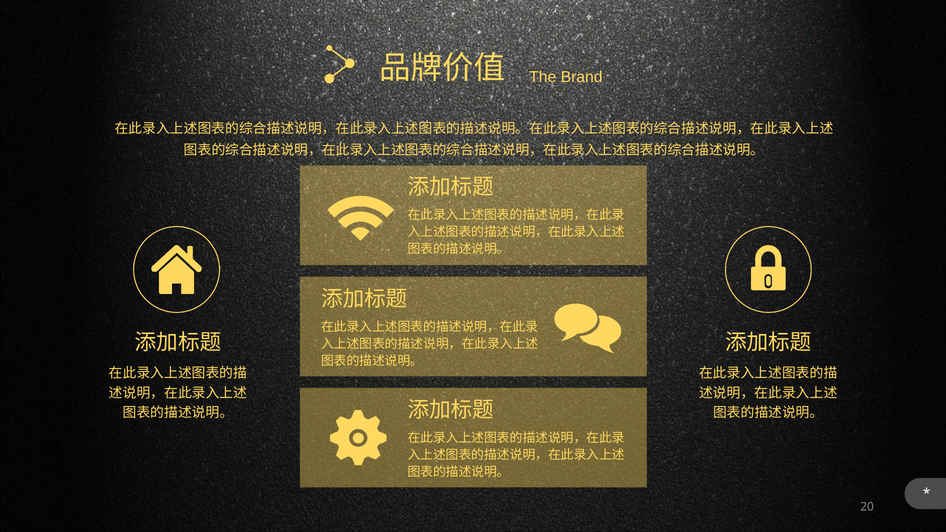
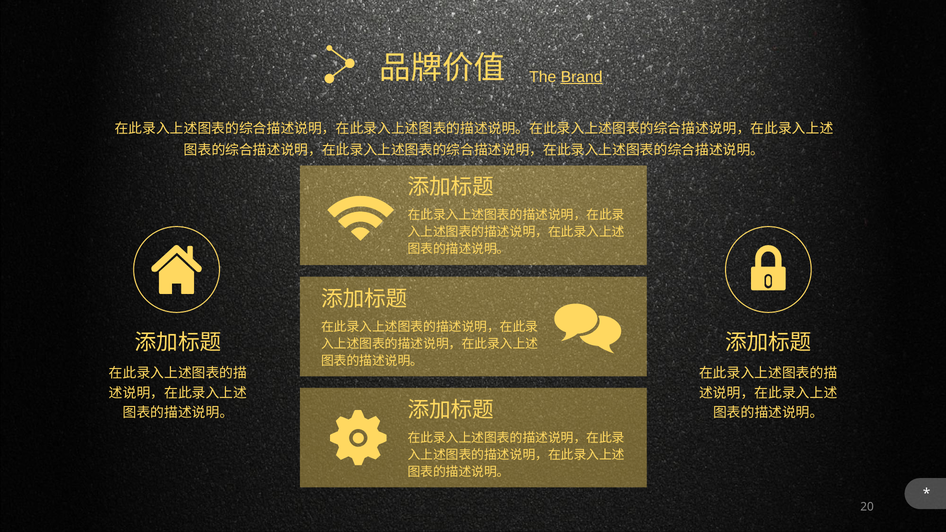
Brand underline: none -> present (582, 77)
